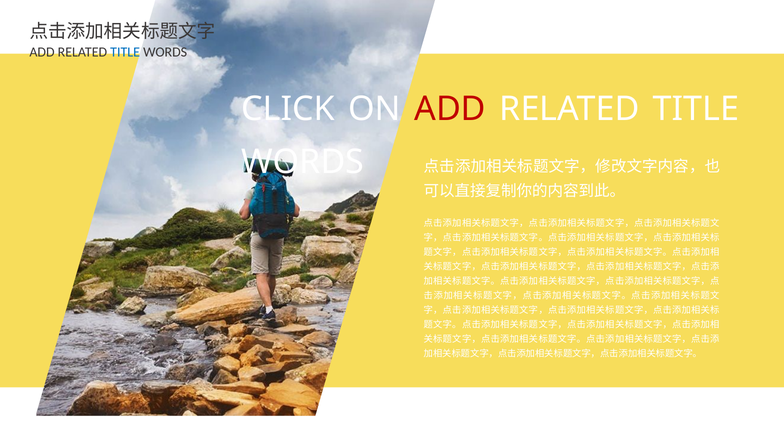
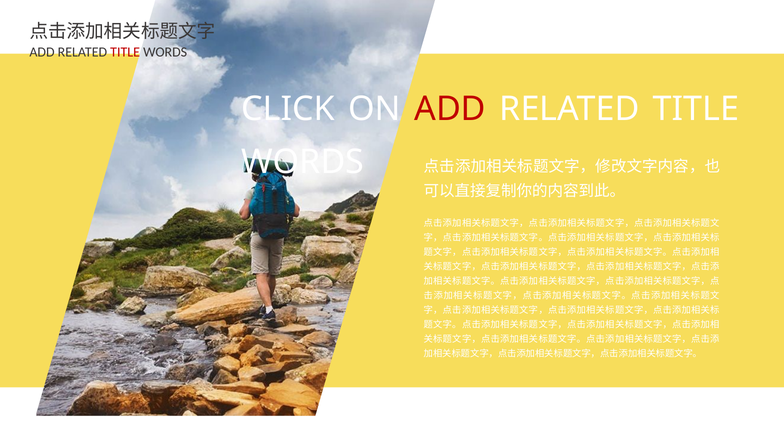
TITLE colour: blue -> red (125, 52)
